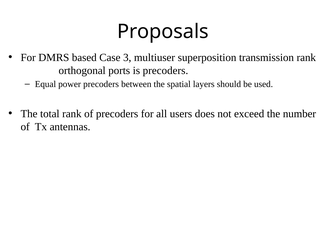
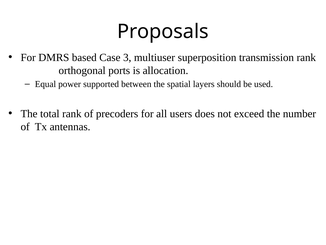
is precoders: precoders -> allocation (166, 70)
power precoders: precoders -> supported (101, 84)
